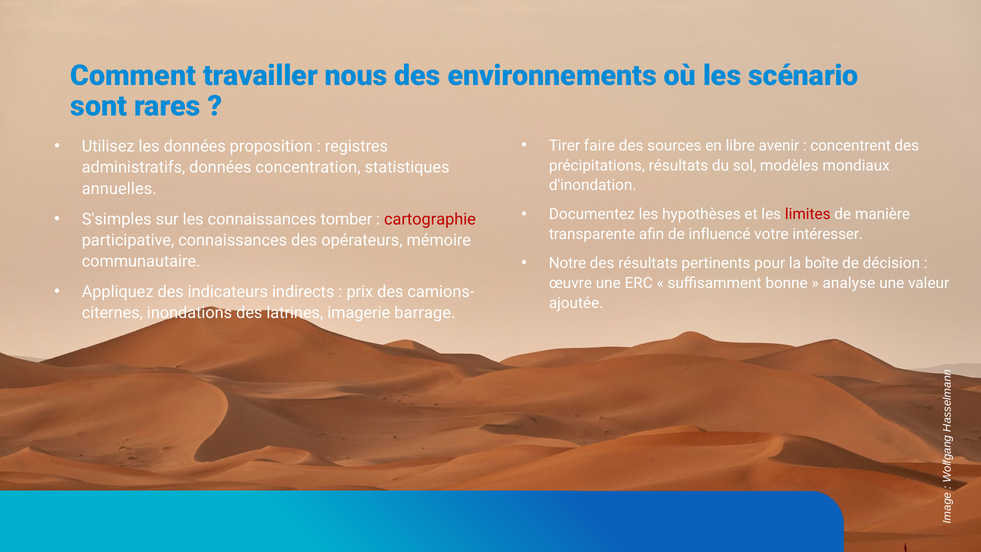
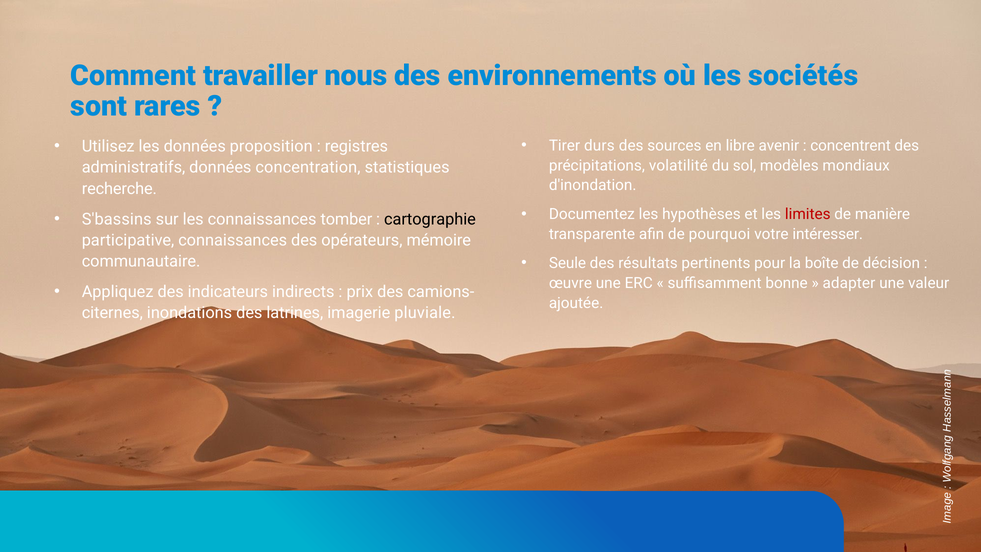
scénario: scénario -> sociétés (803, 76)
faire: faire -> durs (599, 146)
précipitations résultats: résultats -> volatilité (678, 165)
annuelles: annuelles -> recherche (119, 189)
S'simples: S'simples -> S'bassins (117, 219)
cartographie colour: red -> black (430, 219)
influencé: influencé -> pourquoi (719, 234)
Notre: Notre -> Seule (567, 263)
analyse: analyse -> adapter (849, 283)
barrage: barrage -> pluviale (425, 313)
